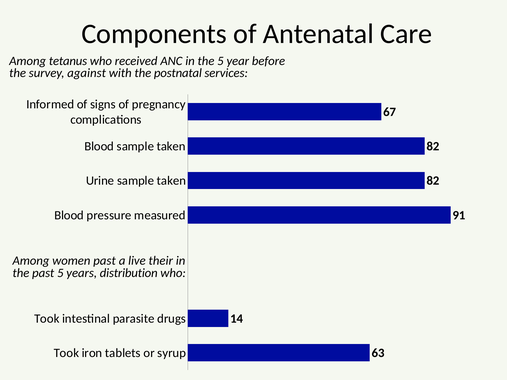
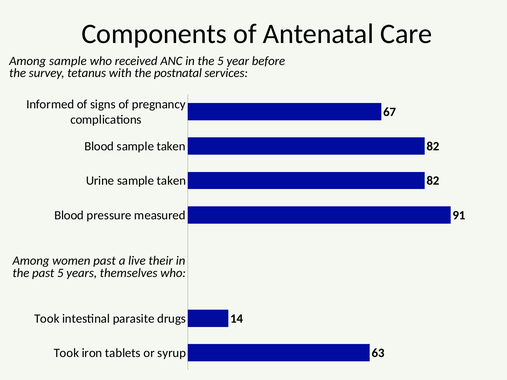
Among tetanus: tetanus -> sample (68, 61)
against: against -> tetanus (87, 73)
distribution: distribution -> themselves (129, 273)
